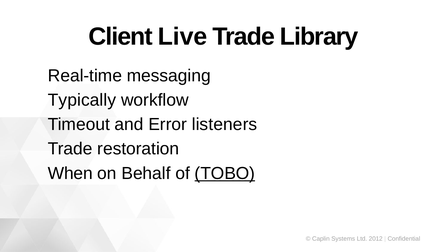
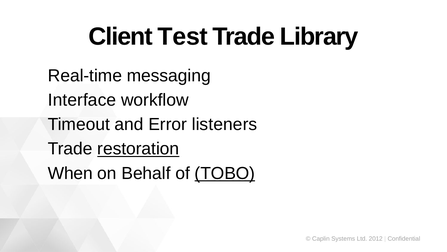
Live: Live -> Test (183, 37)
Typically: Typically -> Interface (82, 100)
restoration underline: none -> present (138, 149)
